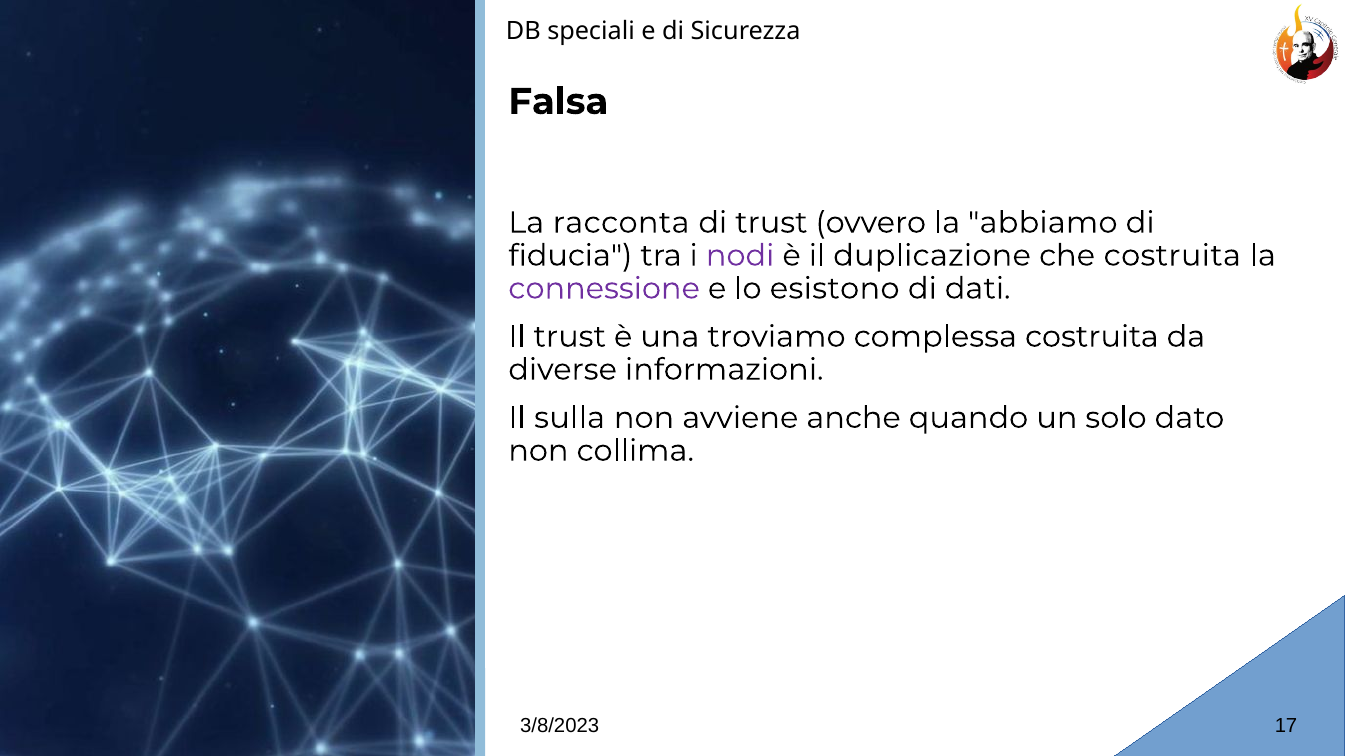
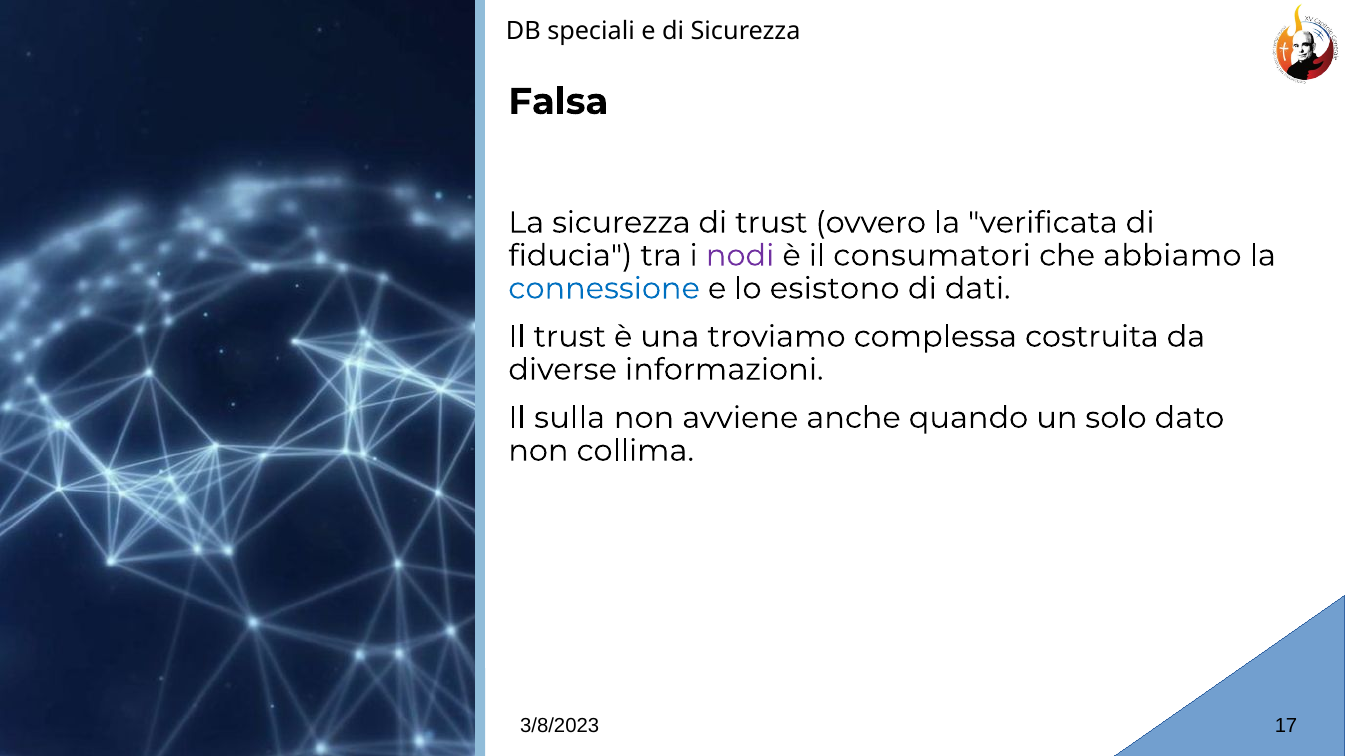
La racconta: racconta -> sicurezza (621, 223)
abbiamo: abbiamo -> verificata (1043, 223)
duplicazione: duplicazione -> consumatori (932, 256)
che costruita: costruita -> abbiamo (1172, 256)
connessione colour: purple -> blue (604, 289)
